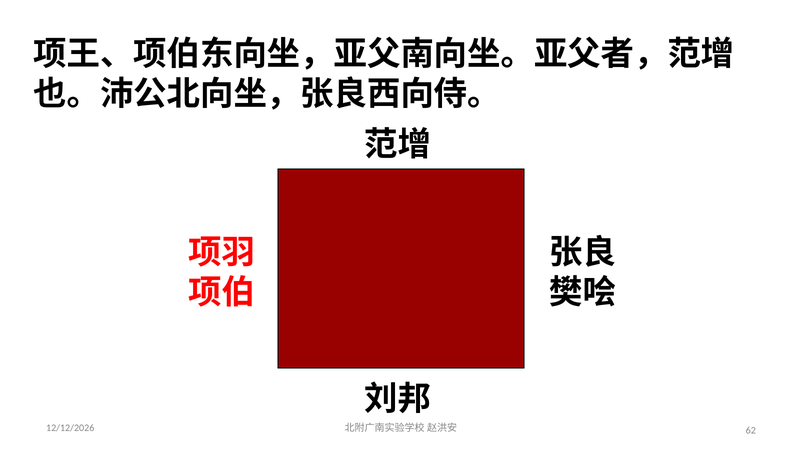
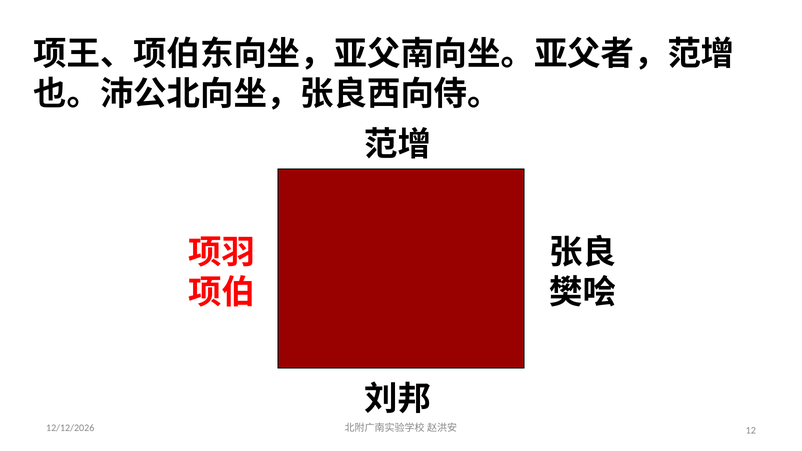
62: 62 -> 12 (751, 431)
